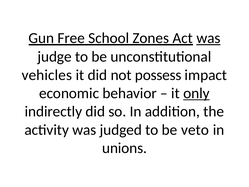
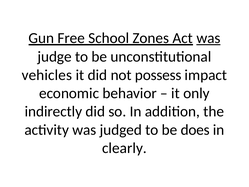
only underline: present -> none (196, 93)
veto: veto -> does (195, 130)
unions: unions -> clearly (124, 148)
